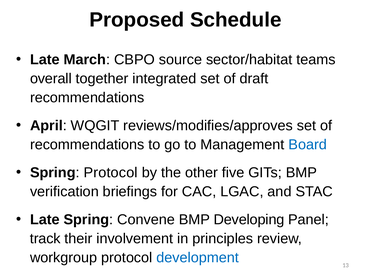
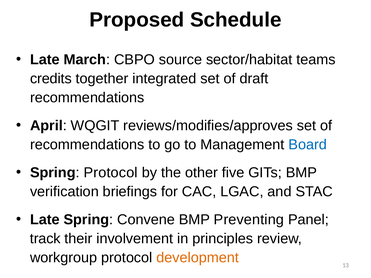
overall: overall -> credits (51, 79)
Developing: Developing -> Preventing (249, 220)
development colour: blue -> orange (198, 258)
